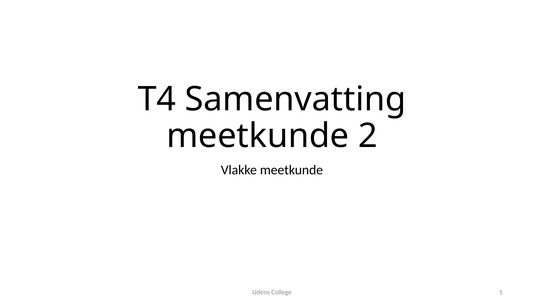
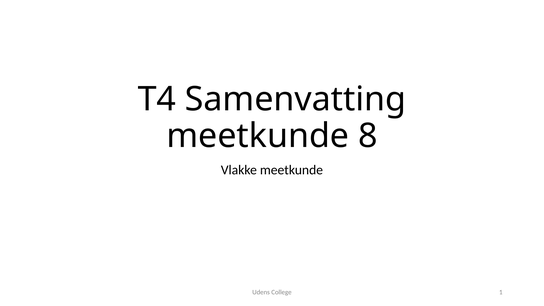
2: 2 -> 8 (368, 136)
